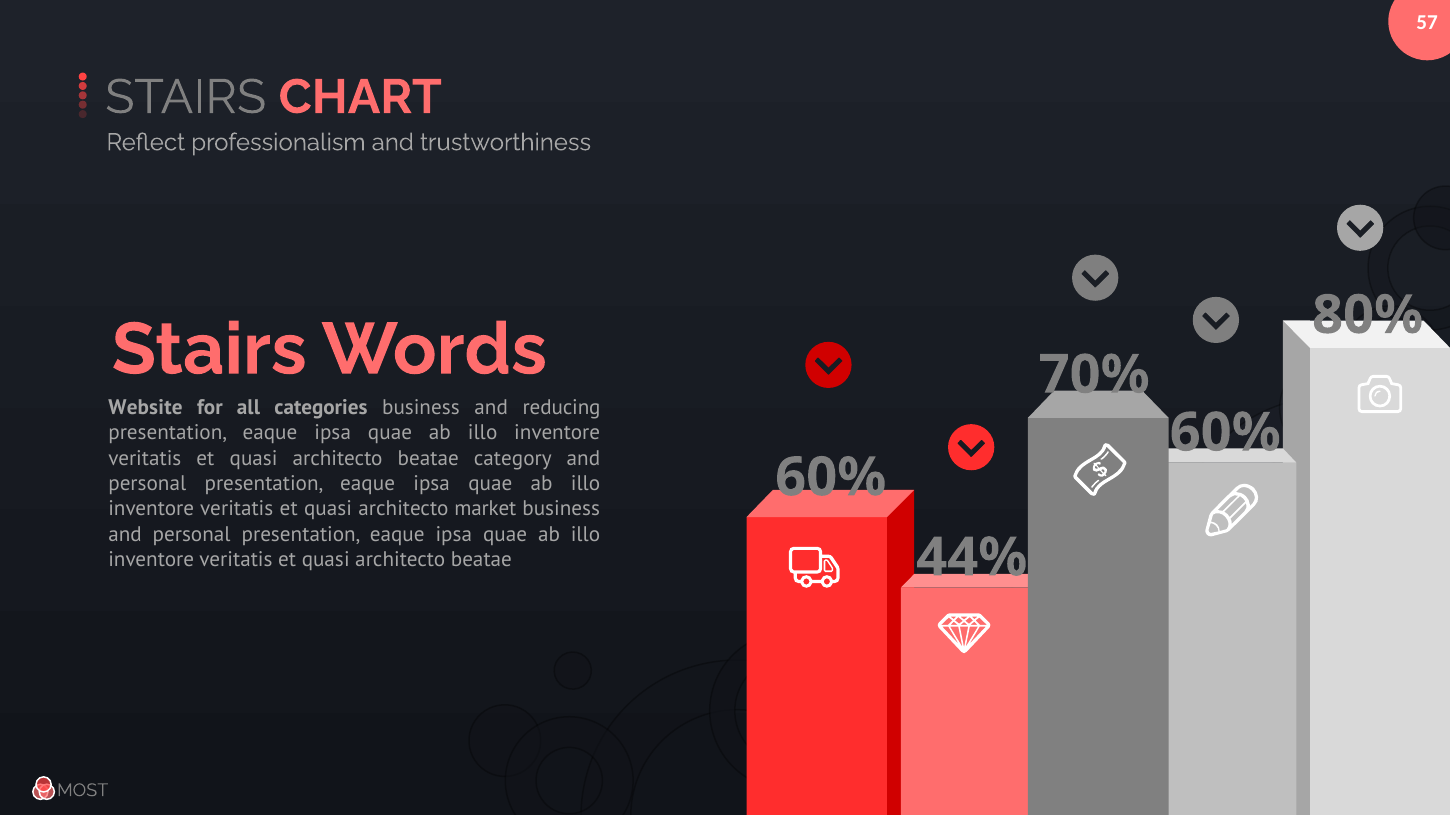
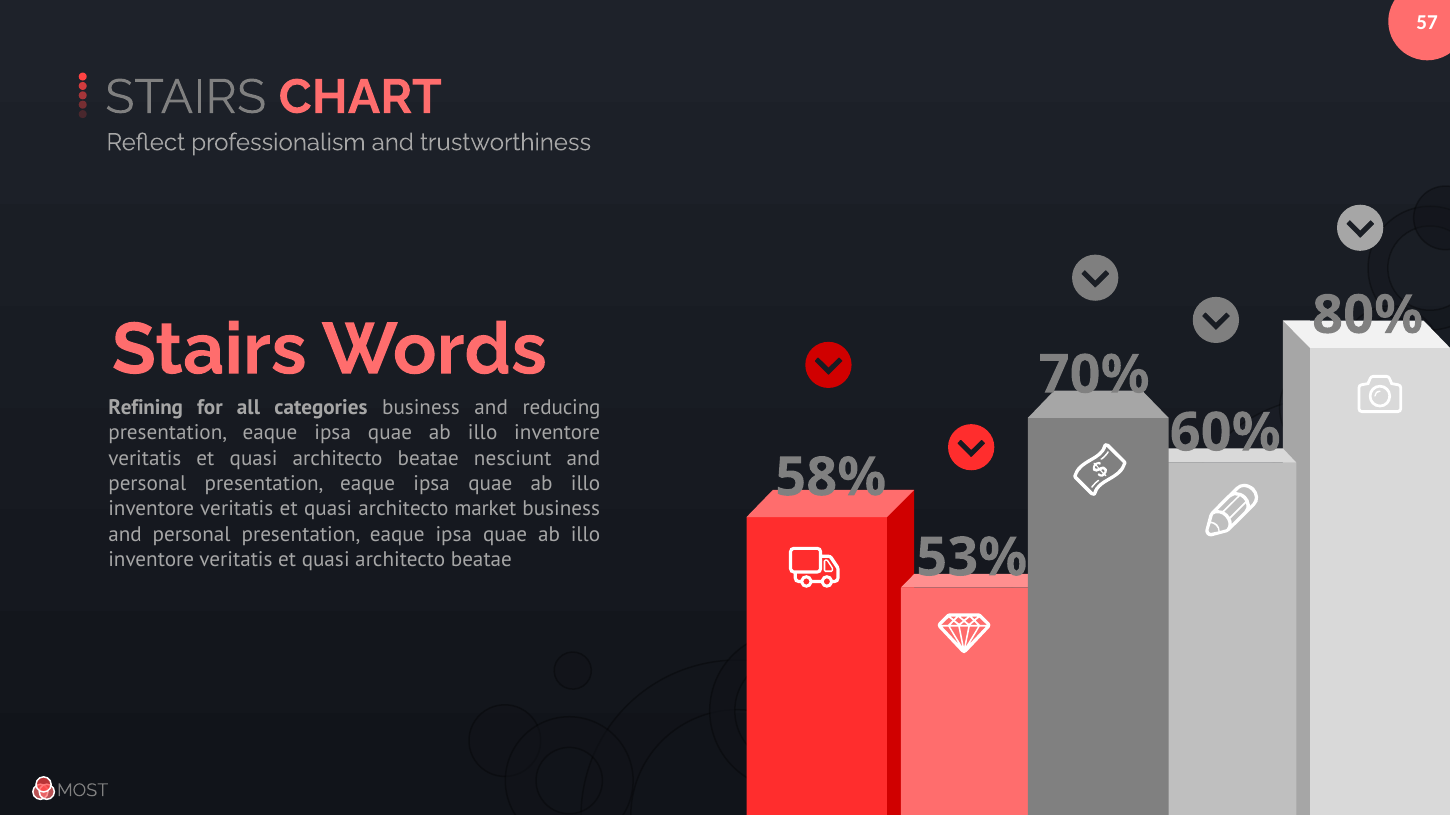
Website: Website -> Refining (146, 408)
category: category -> nesciunt (513, 459)
60%: 60% -> 58% (831, 478)
44%: 44% -> 53% (972, 558)
